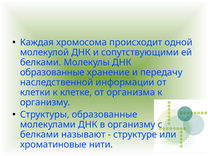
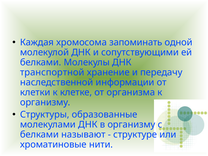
происходит: происходит -> запоминать (136, 42)
образованные: образованные -> транспортной (52, 72)
